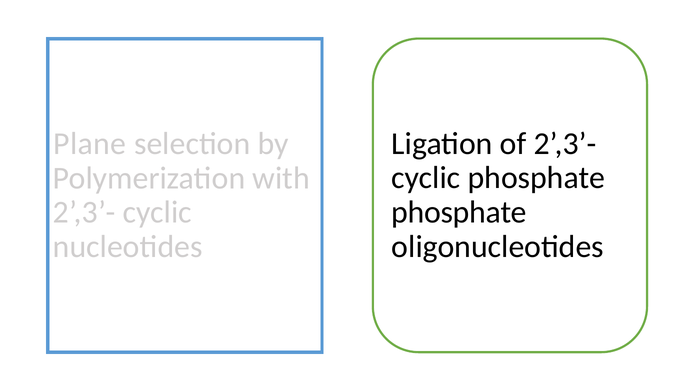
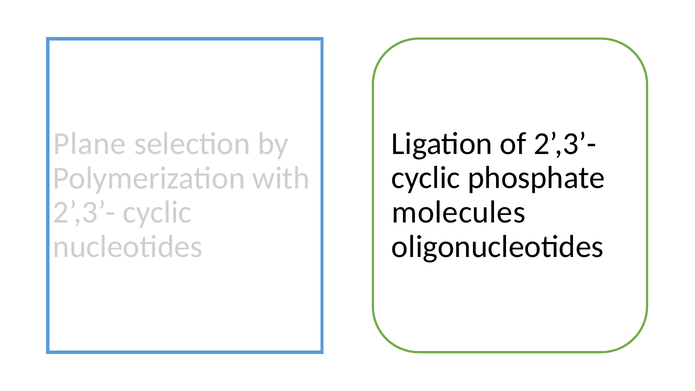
phosphate: phosphate -> molecules (459, 212)
